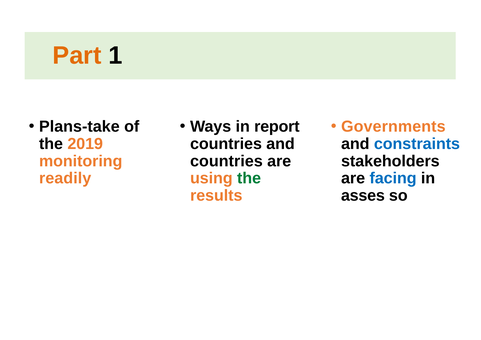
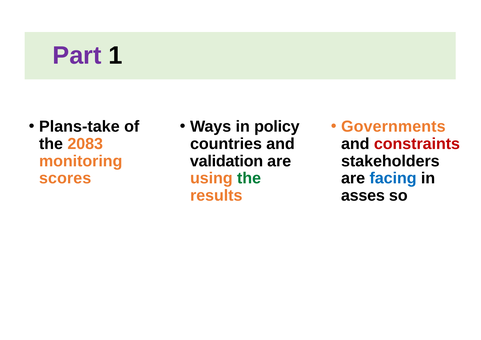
Part colour: orange -> purple (77, 56)
report: report -> policy (277, 127)
2019: 2019 -> 2083 (85, 144)
constraints colour: blue -> red (417, 144)
countries: countries -> validation (227, 161)
readily: readily -> scores (65, 178)
